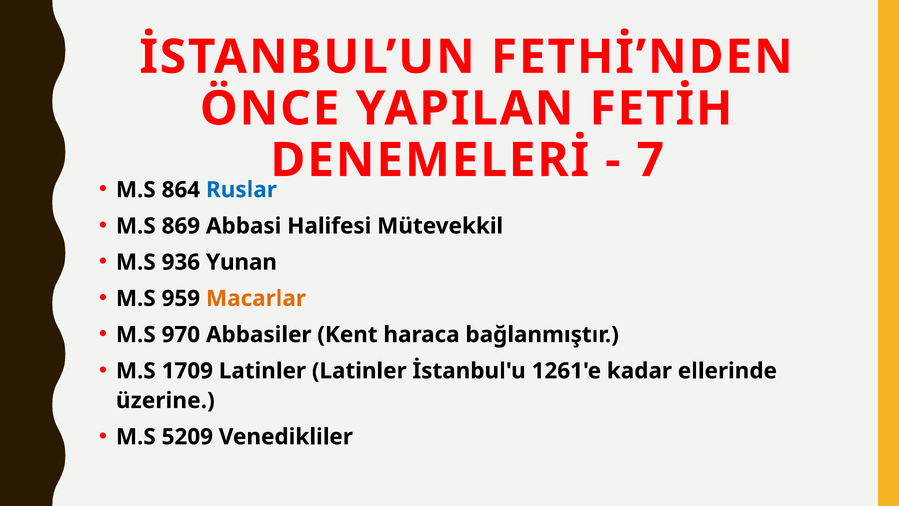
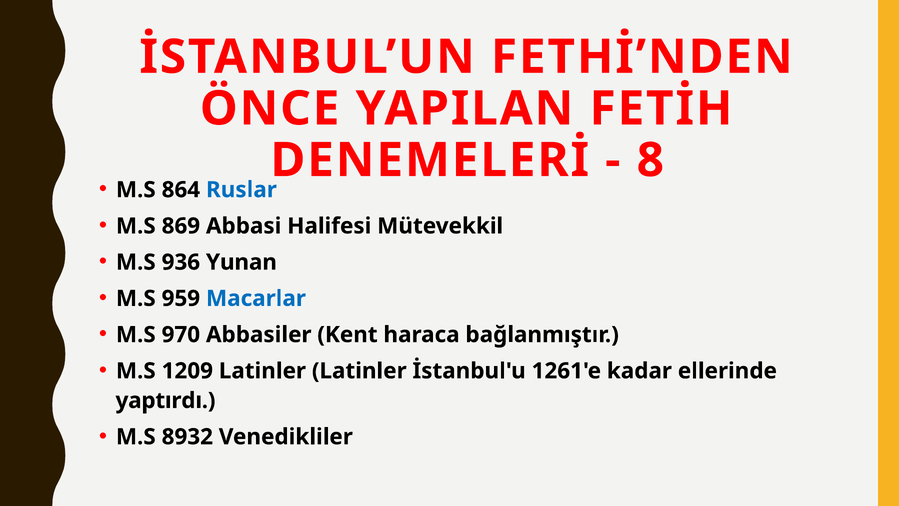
7: 7 -> 8 (650, 160)
Macarlar colour: orange -> blue (256, 298)
1709: 1709 -> 1209 (187, 371)
üzerine: üzerine -> yaptırdı (166, 400)
5209: 5209 -> 8932 (187, 437)
